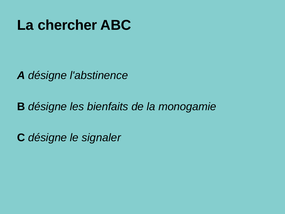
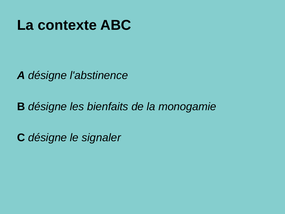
chercher: chercher -> contexte (67, 25)
